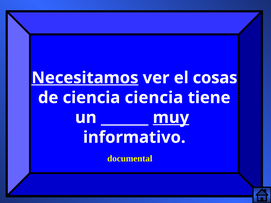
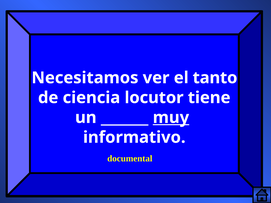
Necesitamos underline: present -> none (85, 78)
cosas: cosas -> tanto (215, 78)
ciencia ciencia: ciencia -> locutor (154, 98)
